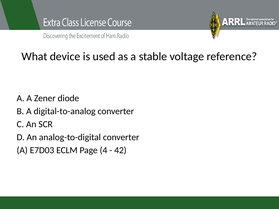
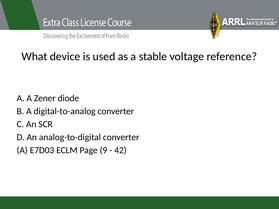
4: 4 -> 9 (104, 150)
